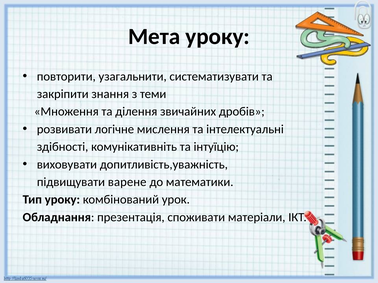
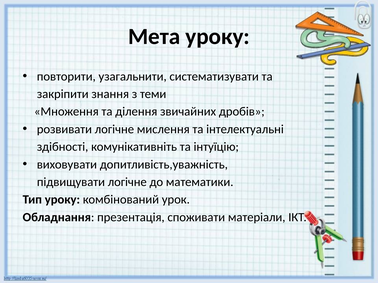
підвищувати варене: варене -> логічне (127, 182)
